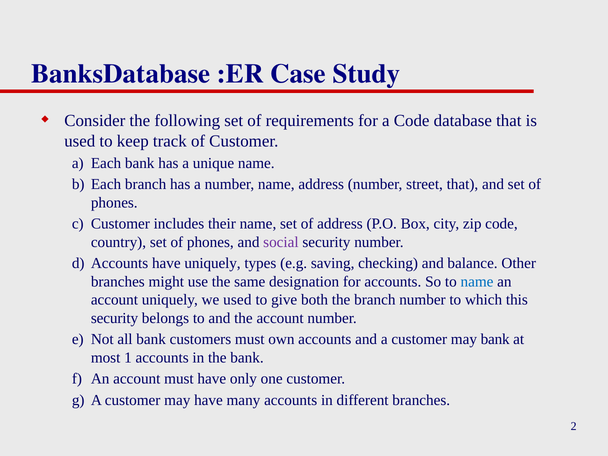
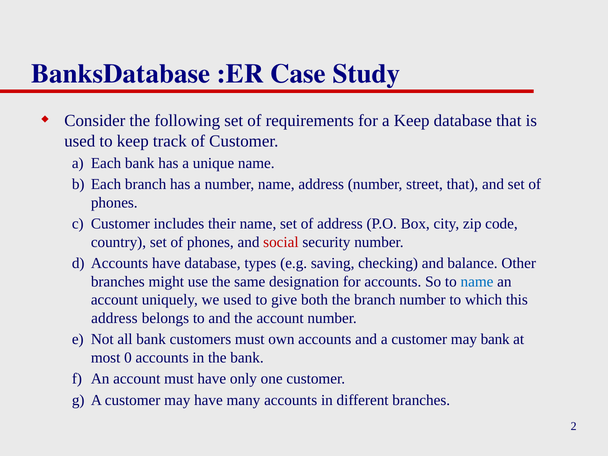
a Code: Code -> Keep (412, 121)
social colour: purple -> red (281, 242)
have uniquely: uniquely -> database (213, 263)
security: security -> address (114, 318)
1: 1 -> 0 (128, 358)
